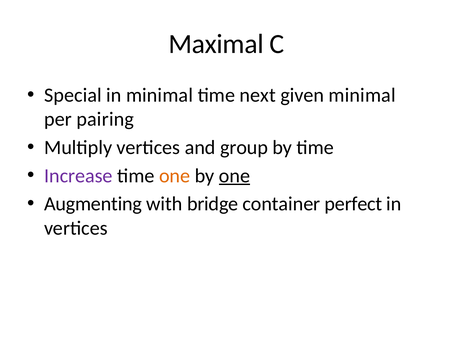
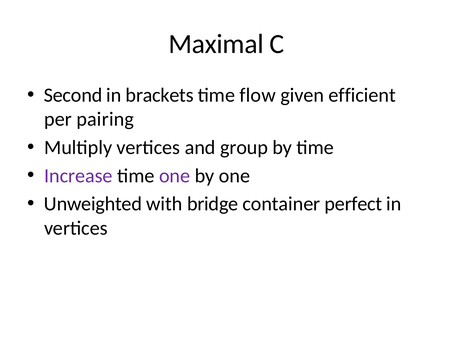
Special: Special -> Second (73, 95)
in minimal: minimal -> brackets (160, 95)
next: next -> flow (258, 95)
given minimal: minimal -> efficient (362, 95)
one colour: orange -> purple (175, 176)
one underline: present -> none (235, 176)
Augmenting: Augmenting -> Unweighted (93, 204)
